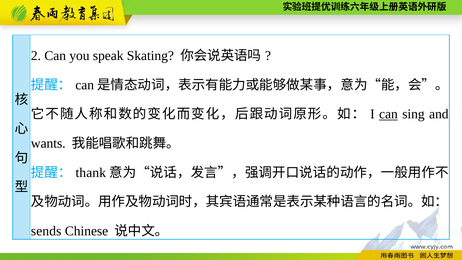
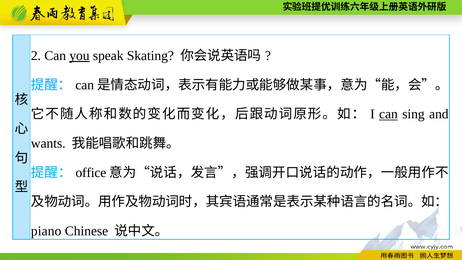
you underline: none -> present (79, 56)
thank: thank -> office (91, 173)
sends: sends -> piano (46, 231)
